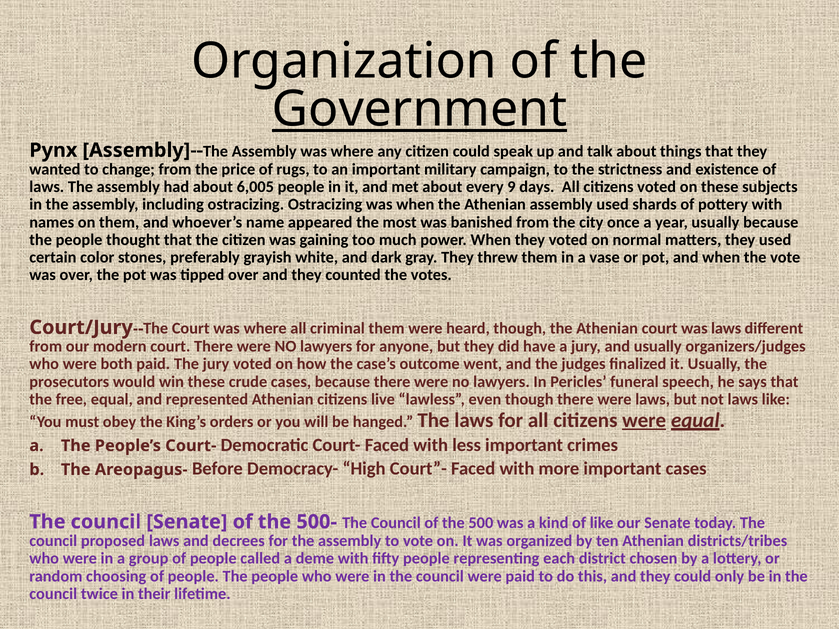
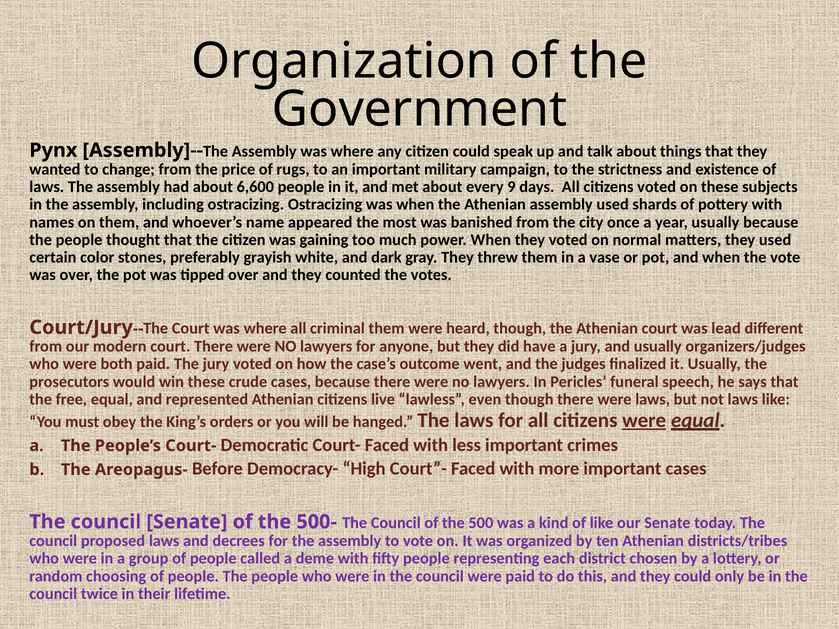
Government underline: present -> none (420, 109)
6,005: 6,005 -> 6,600 (255, 187)
was laws: laws -> lead (726, 329)
